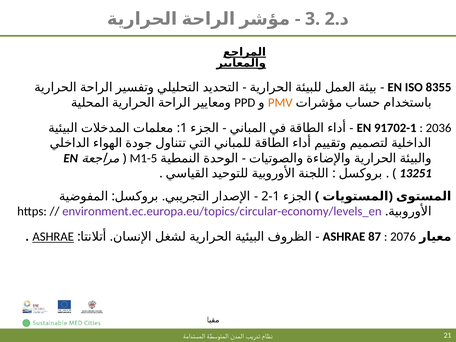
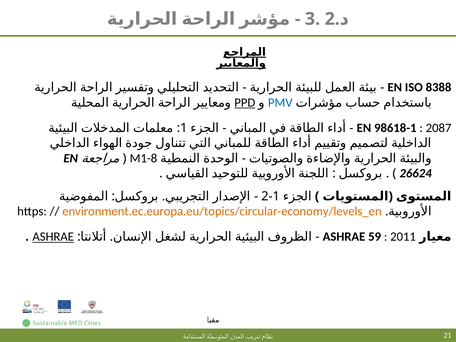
8355: 8355 -> 8388 (439, 87)
PPD underline: none -> present (245, 103)
PMV colour: orange -> blue (280, 103)
91702-1: 91702-1 -> 98618-1 (395, 128)
2036: 2036 -> 2087 (439, 128)
M1-5: M1-5 -> M1-8 (143, 158)
13251: 13251 -> 26624 (416, 173)
environment.ec.europa.eu/topics/circular-economy/levels_en colour: purple -> orange (222, 211)
87: 87 -> 59 (375, 237)
2076: 2076 -> 2011 (403, 237)
